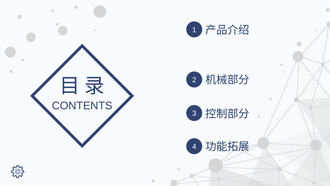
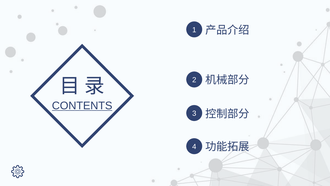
CONTENTS underline: none -> present (82, 106)
